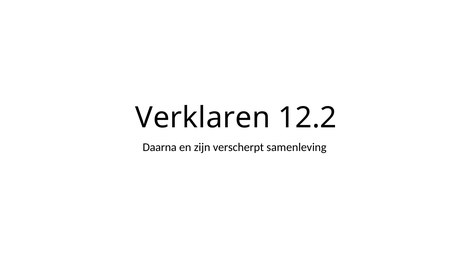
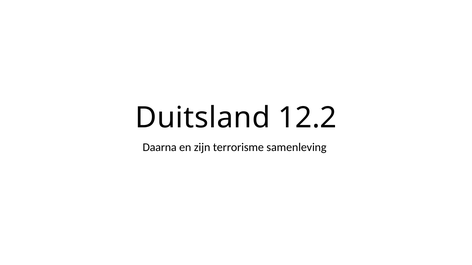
Verklaren: Verklaren -> Duitsland (203, 118)
verscherpt: verscherpt -> terrorisme (238, 148)
